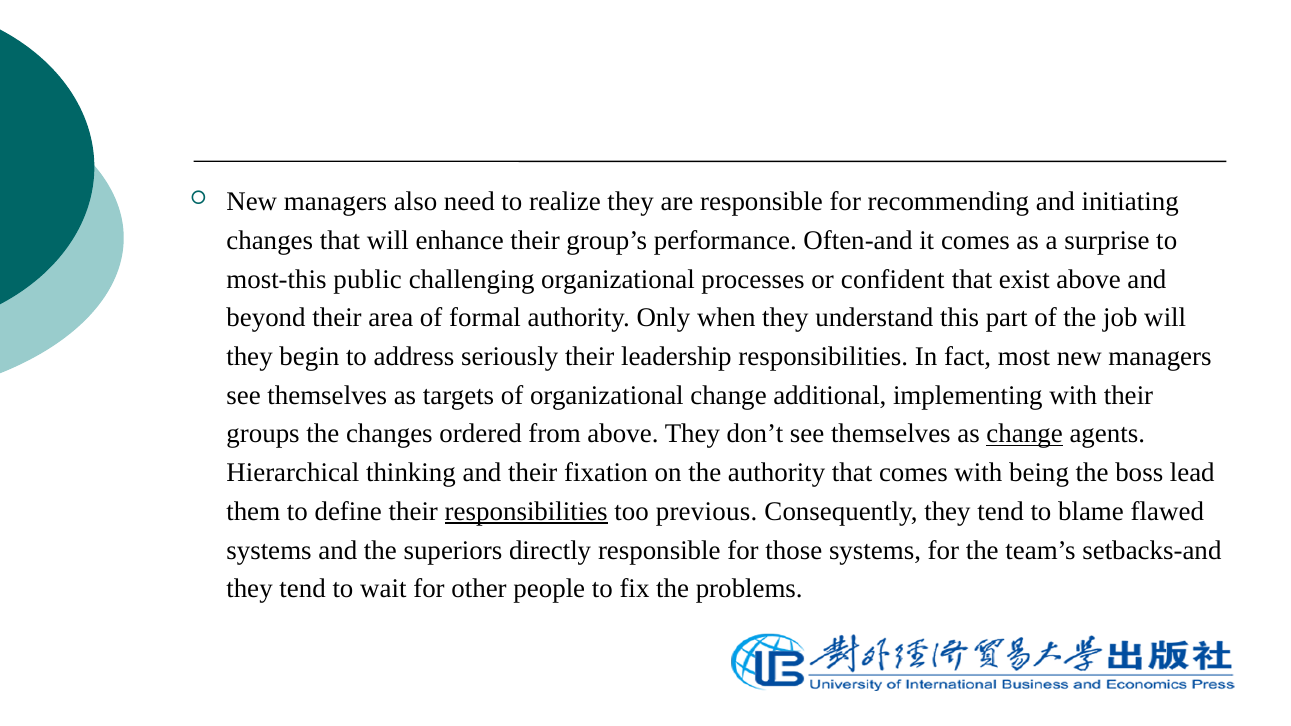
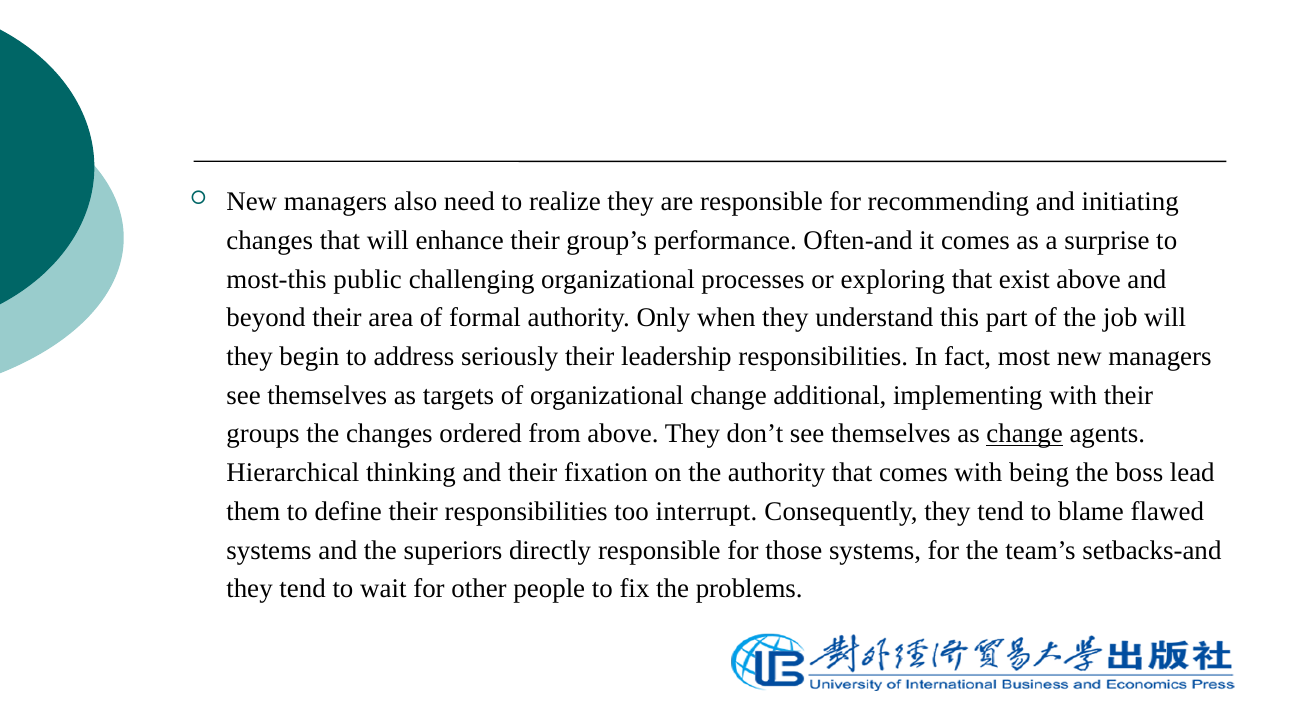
confident: confident -> exploring (893, 279)
responsibilities underline: present -> none (526, 512)
previous: previous -> interrupt (707, 512)
